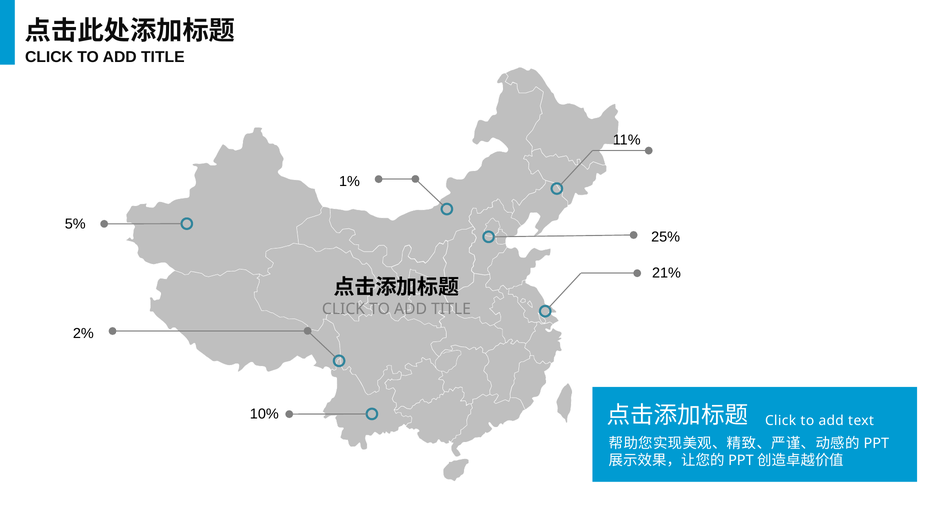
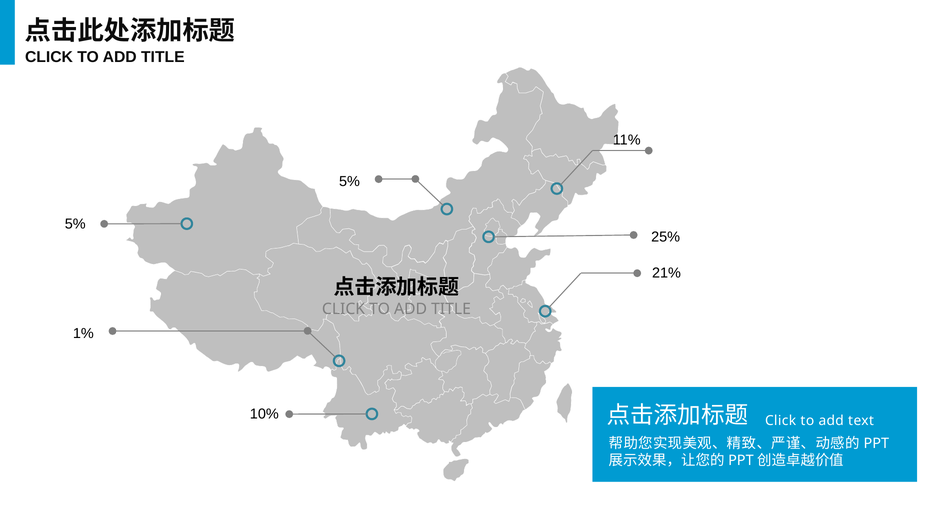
1%: 1% -> 5% (349, 182)
2%: 2% -> 1% (83, 334)
